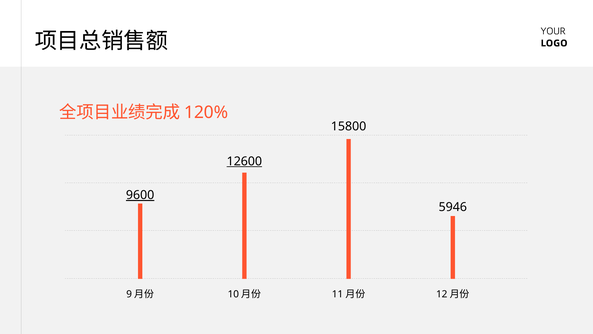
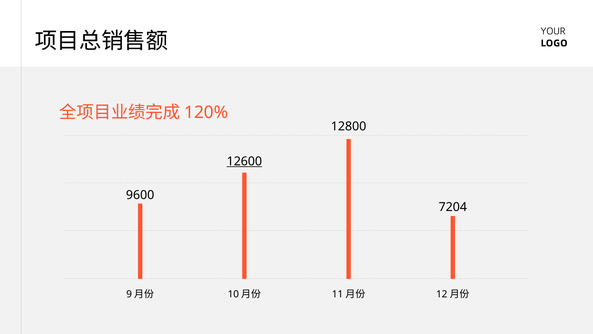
15800: 15800 -> 12800 (349, 126)
9600 underline: present -> none (140, 195)
5946: 5946 -> 7204 (453, 207)
